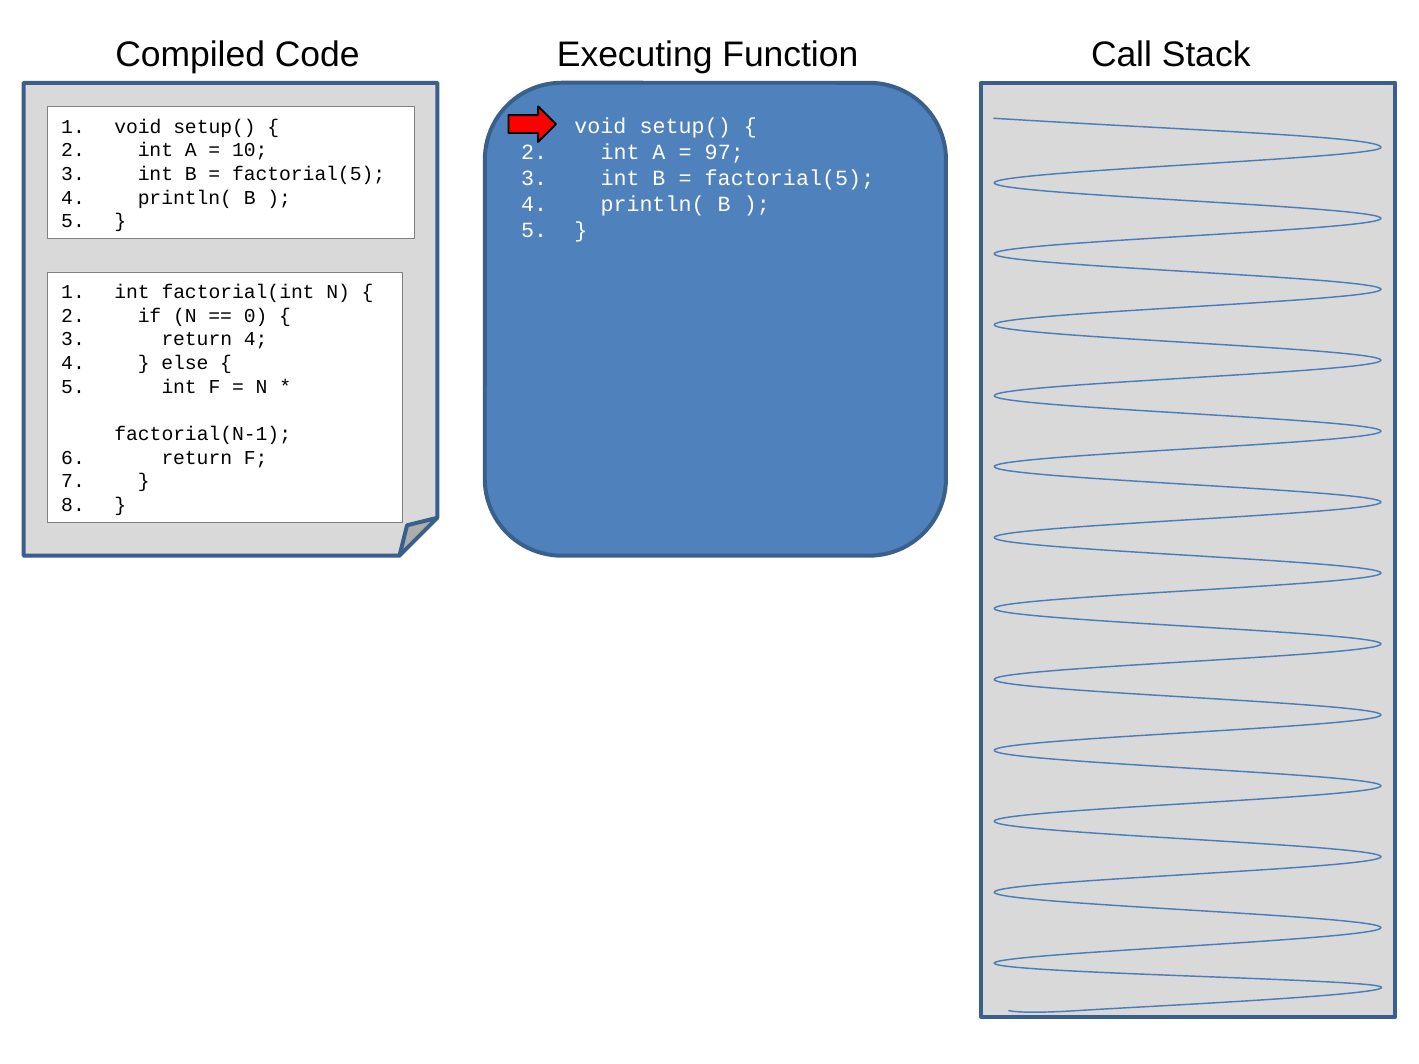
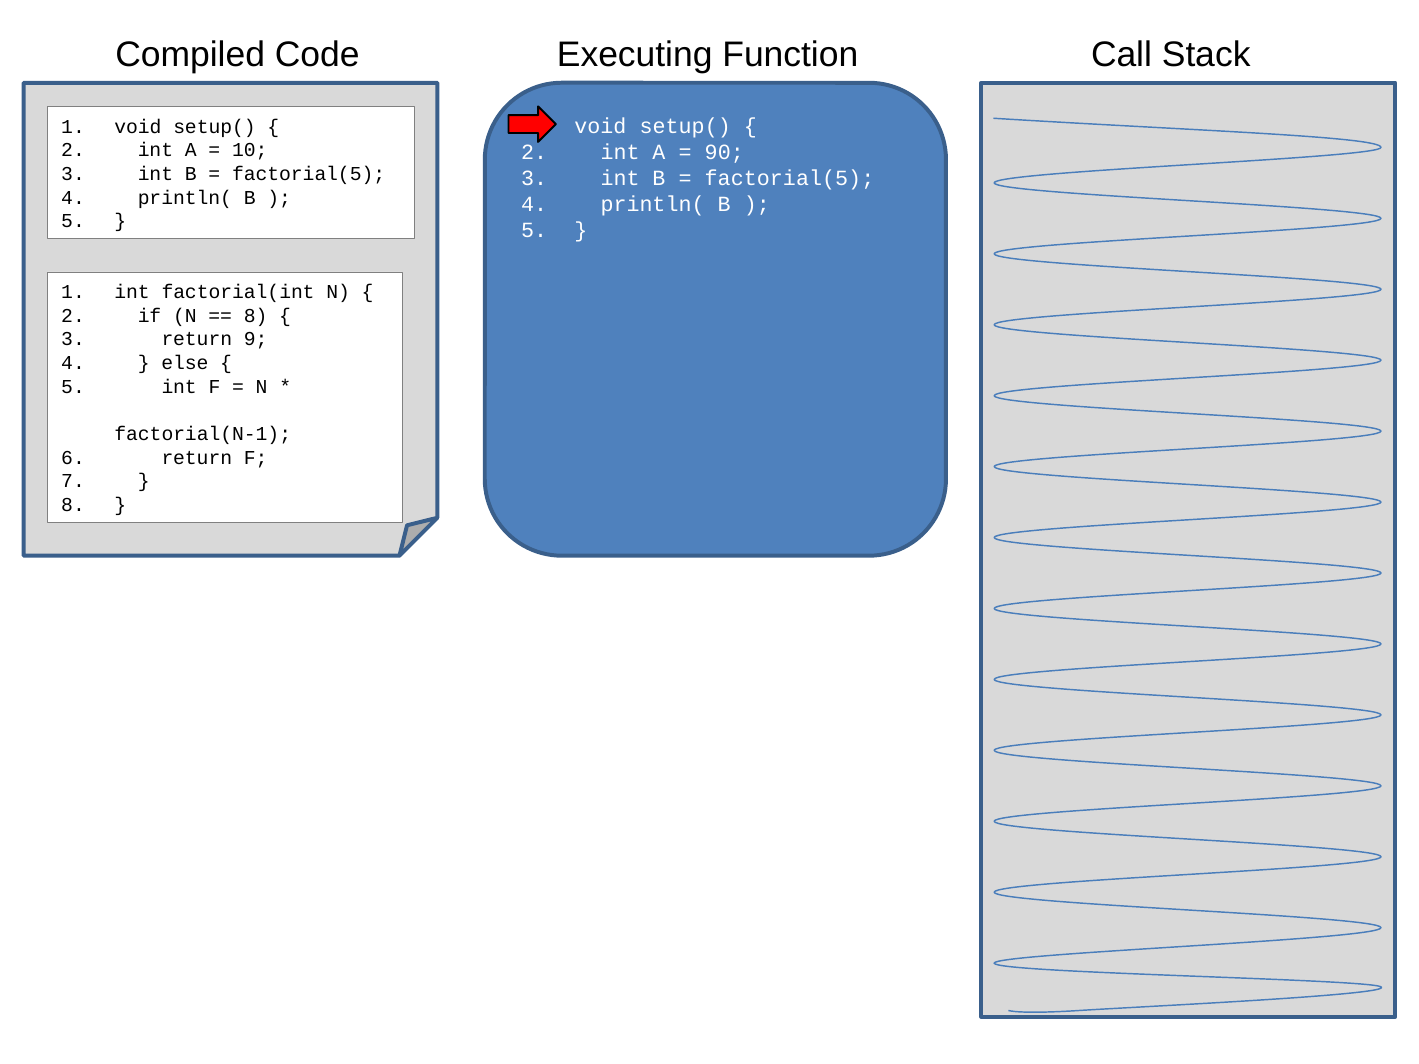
97: 97 -> 90 (724, 153)
0: 0 -> 8 (256, 316)
return 4: 4 -> 9 (256, 339)
